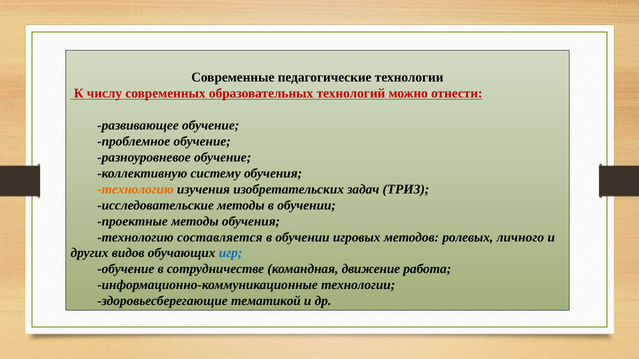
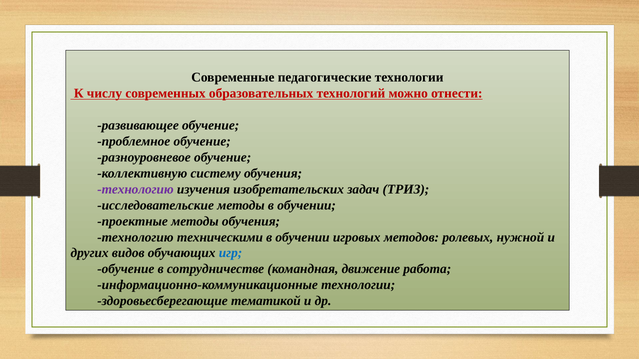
технологию colour: orange -> purple (135, 189)
составляется: составляется -> техническими (220, 237)
личного: личного -> нужной (520, 237)
